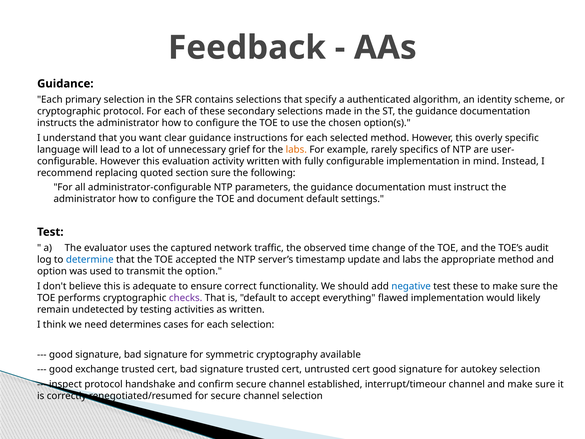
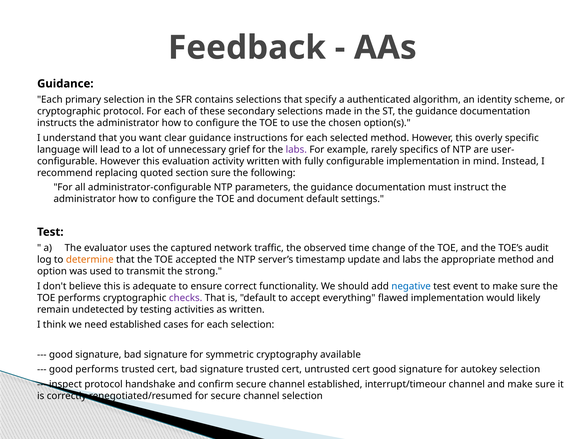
labs colour: orange -> purple (296, 149)
determine colour: blue -> orange (90, 259)
the option: option -> strong (203, 271)
test these: these -> event (466, 286)
need determines: determines -> established (135, 324)
good exchange: exchange -> performs (97, 369)
